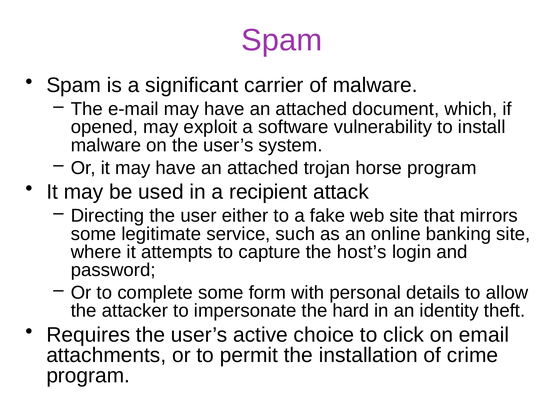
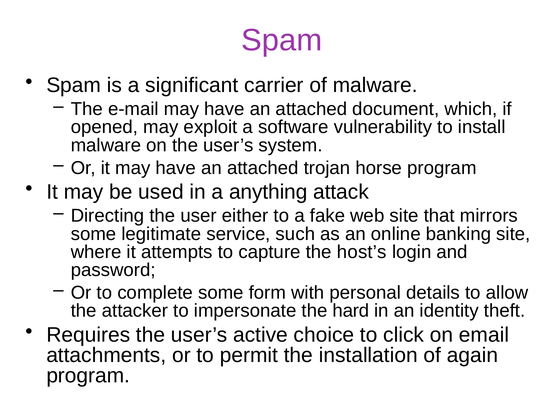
recipient: recipient -> anything (268, 192)
crime: crime -> again (473, 356)
